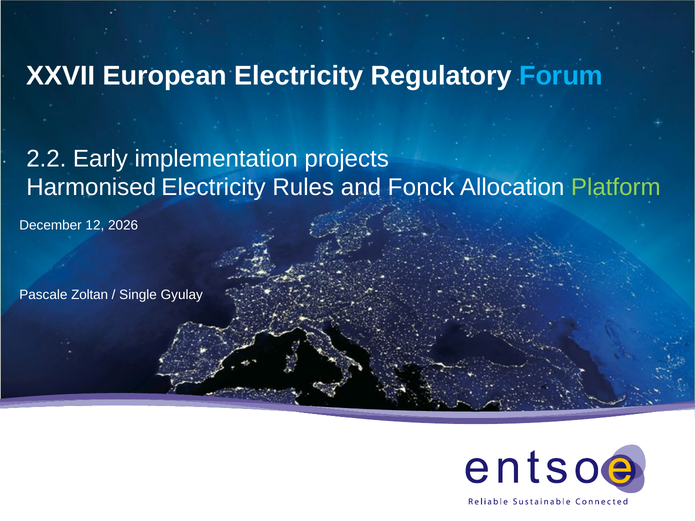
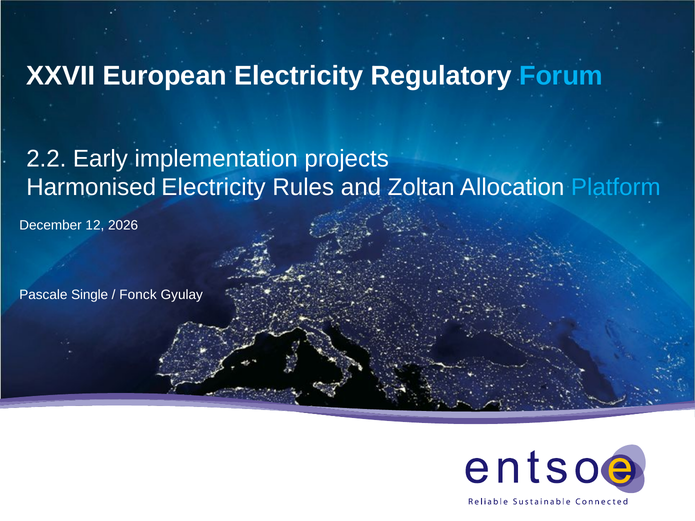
Fonck: Fonck -> Zoltan (421, 188)
Platform colour: light green -> light blue (616, 188)
Zoltan: Zoltan -> Single (90, 295)
Single: Single -> Fonck (138, 295)
